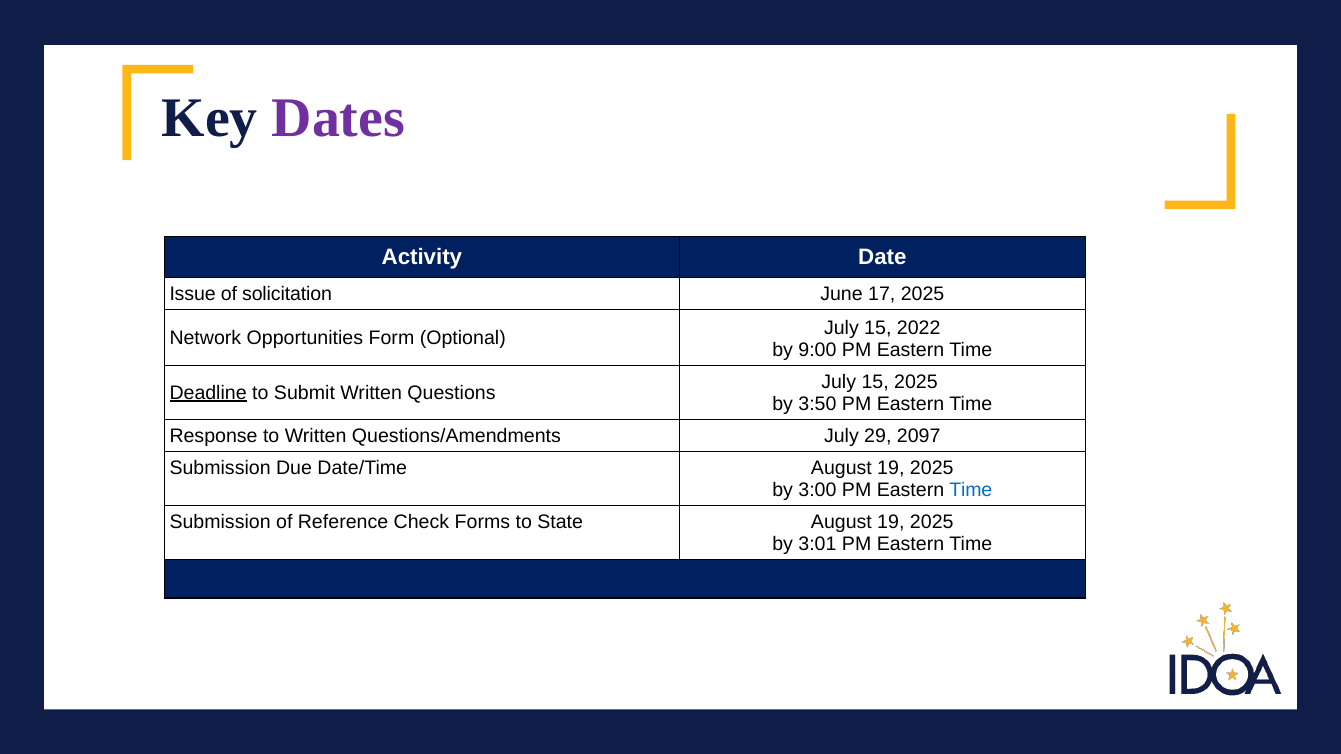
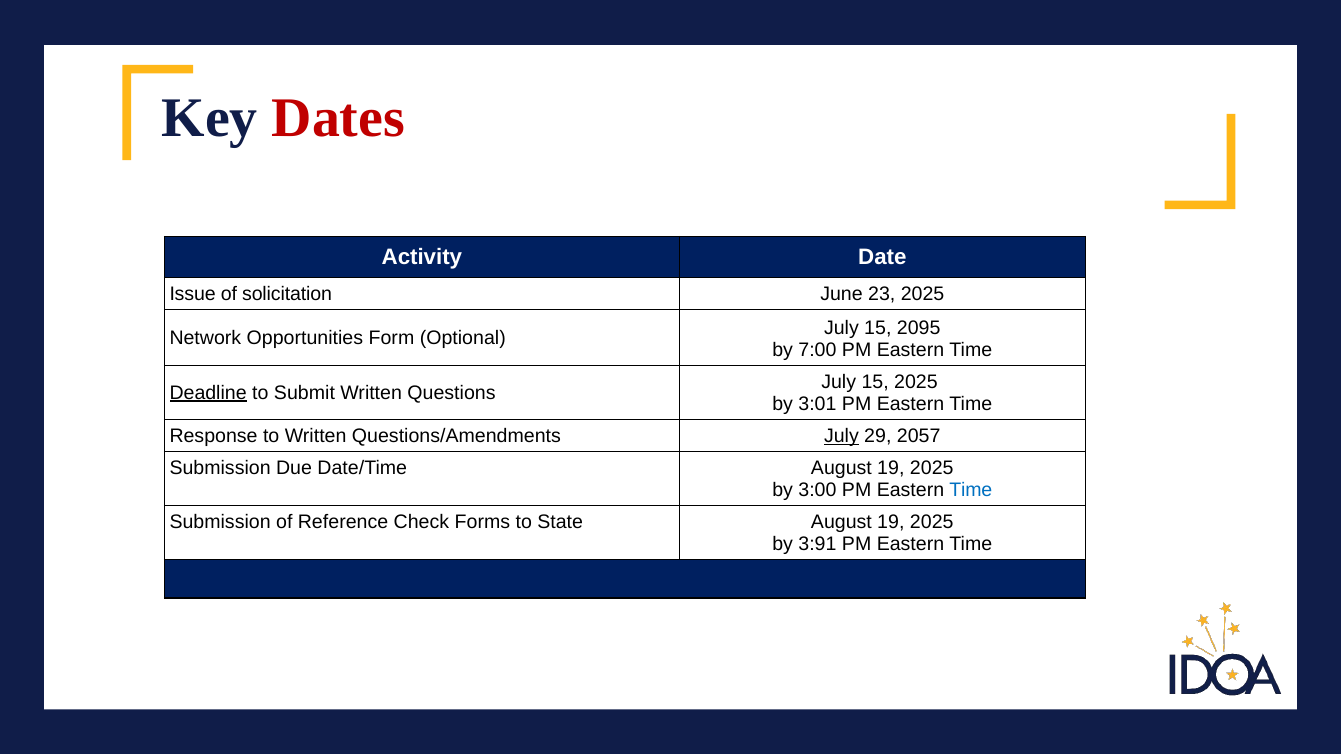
Dates colour: purple -> red (338, 118)
17: 17 -> 23 (882, 294)
2022: 2022 -> 2095 (919, 328)
9:00: 9:00 -> 7:00 (817, 350)
3:50: 3:50 -> 3:01 (817, 404)
July underline: none -> present (841, 436)
2097: 2097 -> 2057 (919, 436)
3:01: 3:01 -> 3:91 (817, 544)
